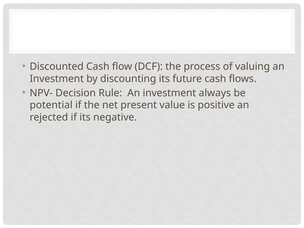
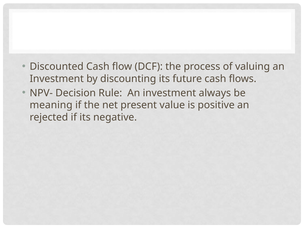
potential: potential -> meaning (51, 105)
